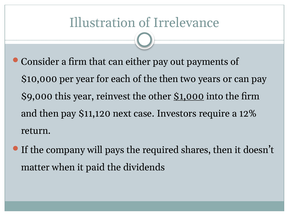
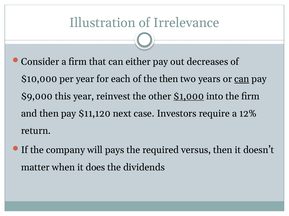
payments: payments -> decreases (207, 62)
can underline: none -> present (242, 79)
shares: shares -> versus (196, 151)
paid: paid -> does (95, 168)
